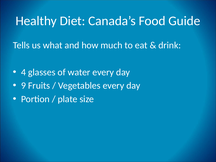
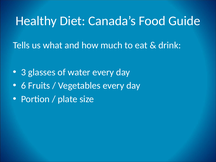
4: 4 -> 3 (23, 72)
9: 9 -> 6 (23, 86)
